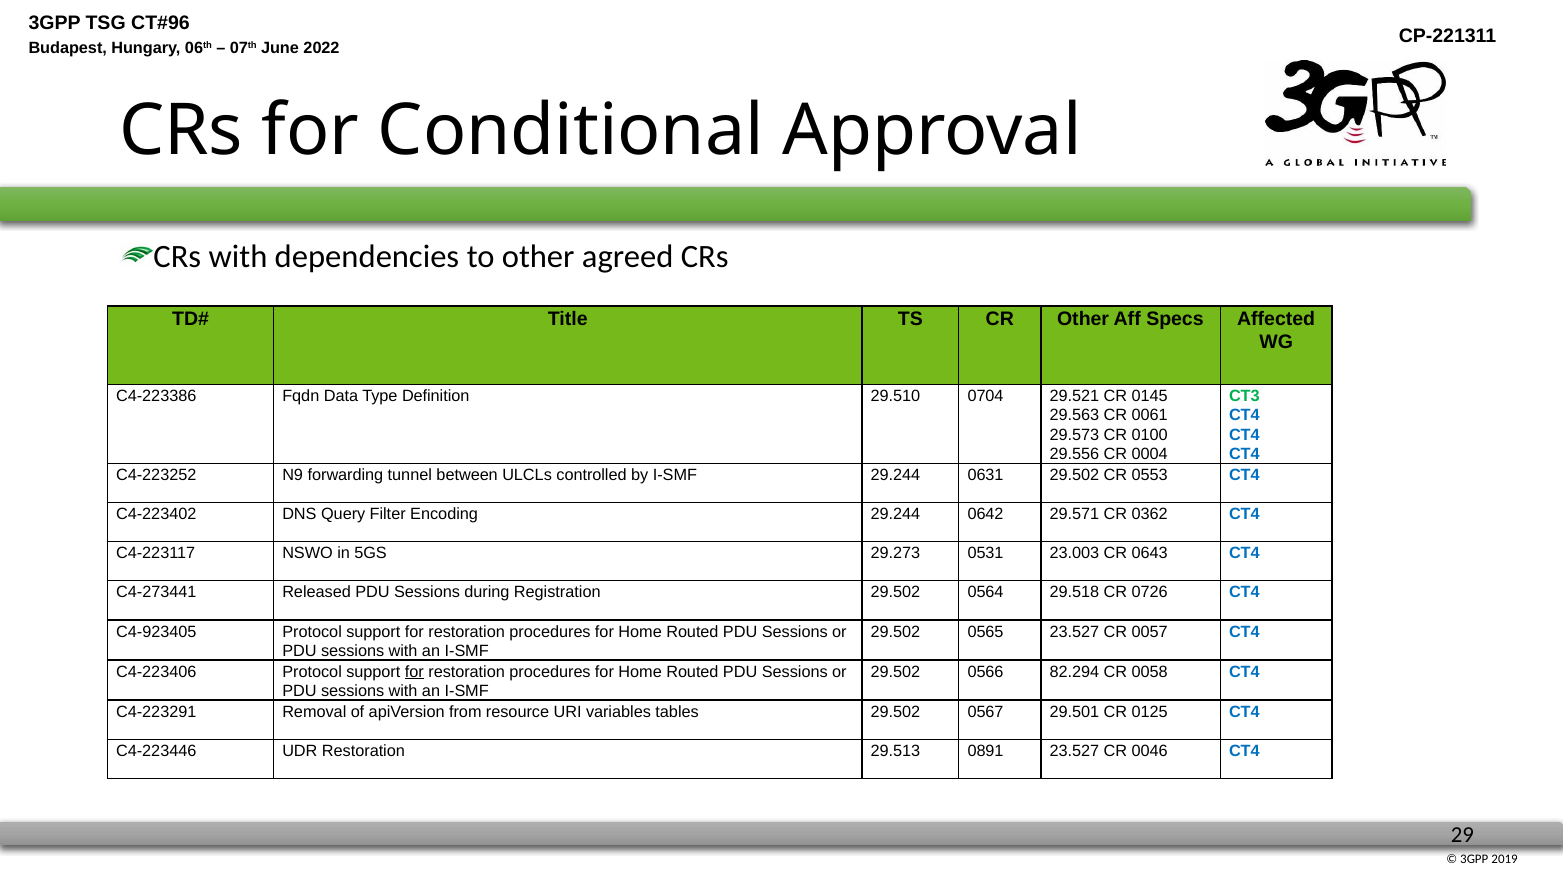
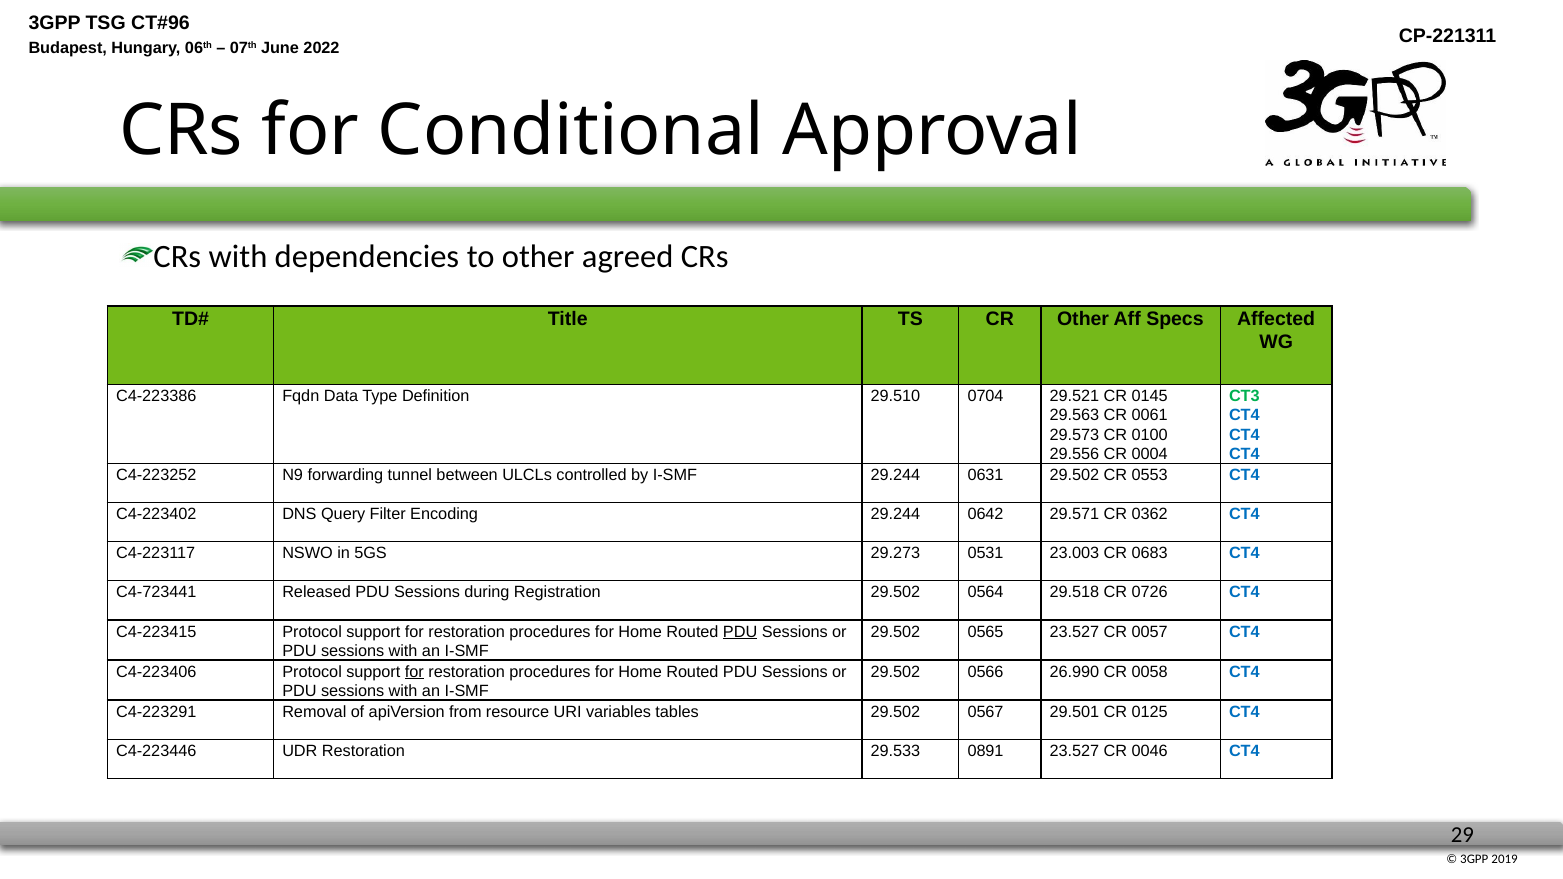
0643: 0643 -> 0683 (1150, 553)
C4-273441: C4-273441 -> C4-723441 (156, 593)
C4-923405: C4-923405 -> C4-223415 (156, 632)
PDU underline: none -> present (740, 632)
82.294: 82.294 -> 26.990 (1074, 672)
29.513: 29.513 -> 29.533 (895, 751)
